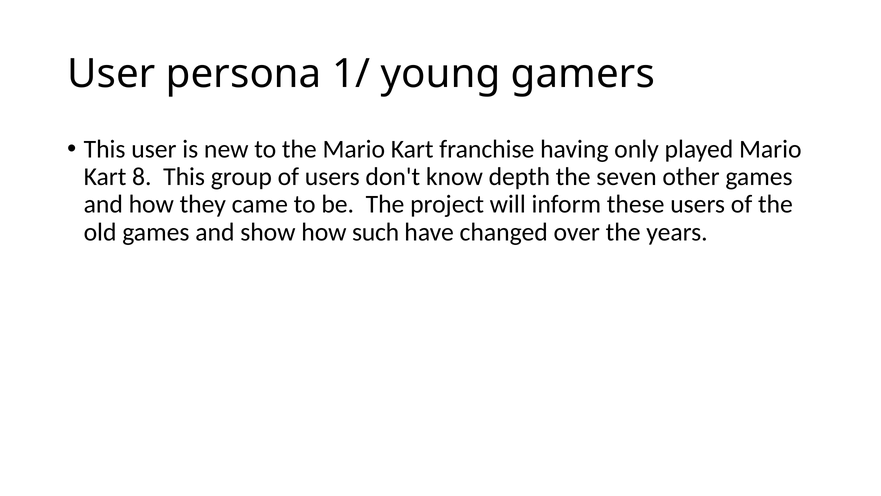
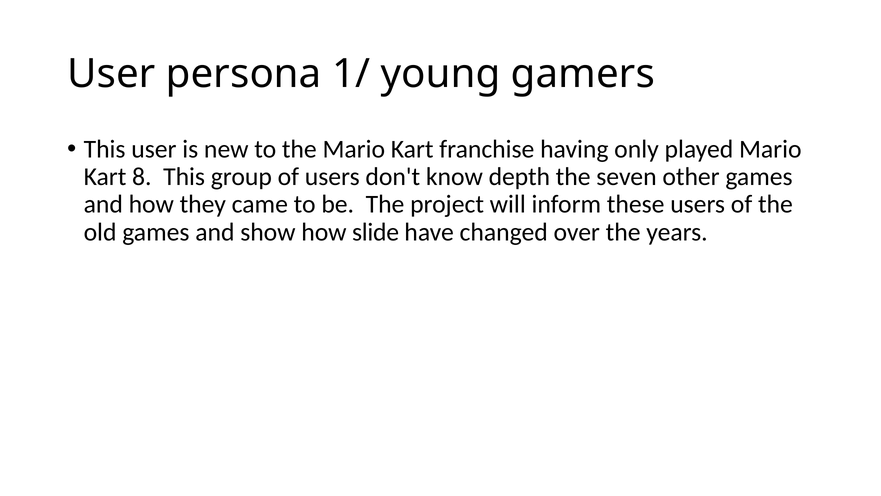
such: such -> slide (376, 232)
